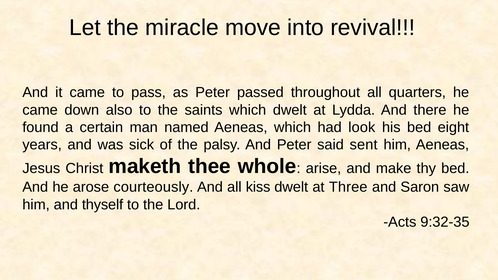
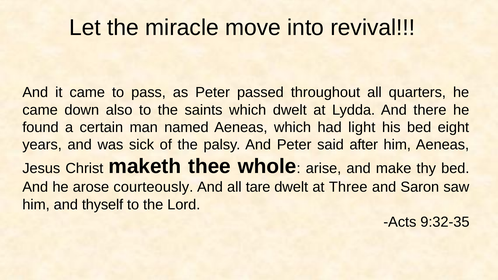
look: look -> light (362, 127)
sent: sent -> after (364, 145)
kiss: kiss -> tare (258, 187)
